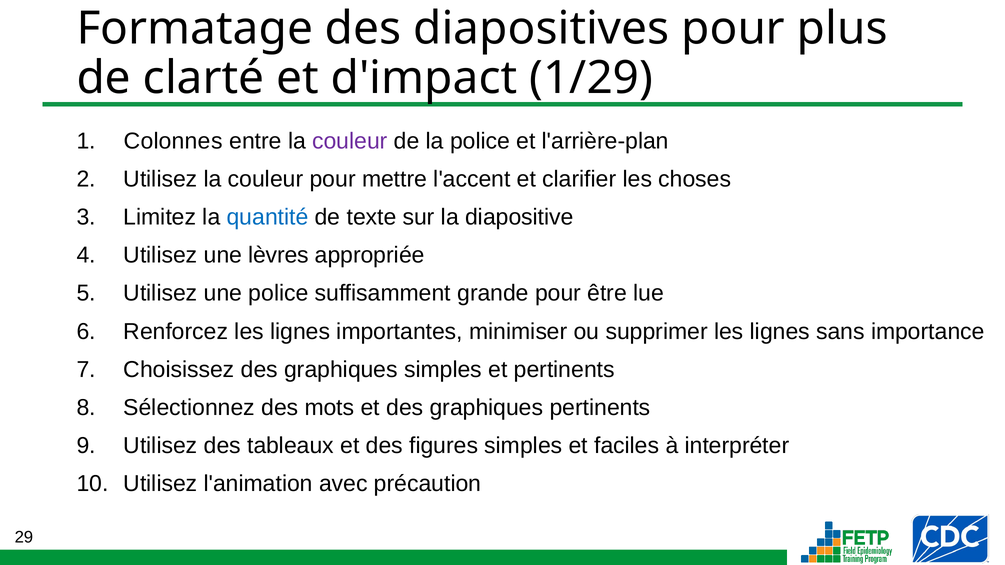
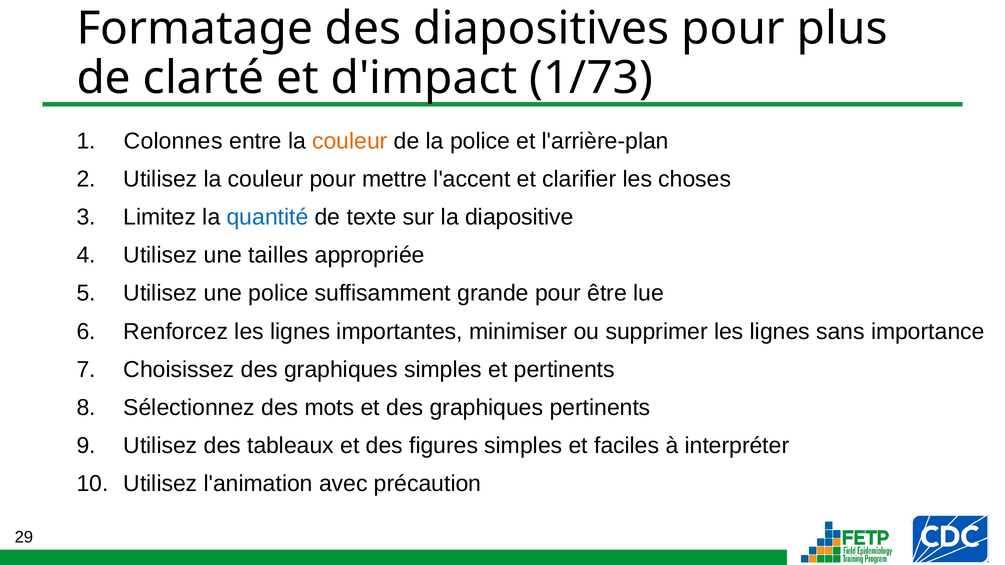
1/29: 1/29 -> 1/73 (591, 78)
couleur colour: purple -> orange (350, 141)
lèvres: lèvres -> tailles (278, 255)
